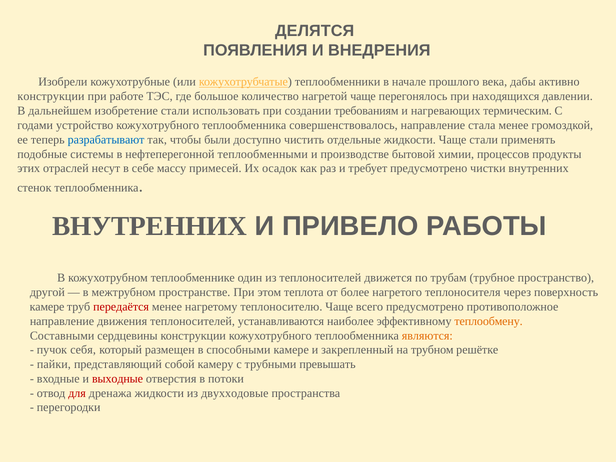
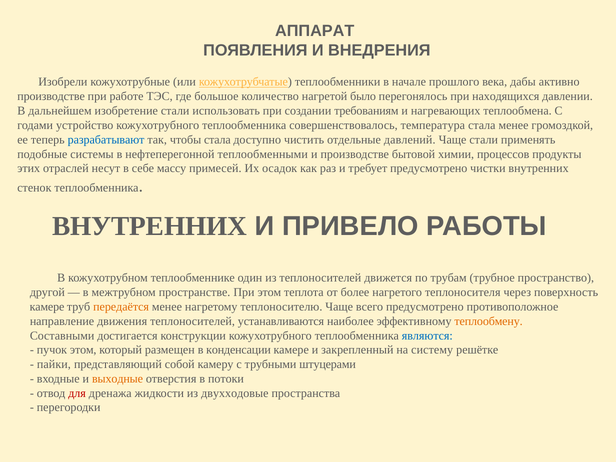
ДЕЛЯТСЯ: ДЕЛЯТСЯ -> АППАРАТ (315, 31)
конструкции: конструкции -> производстве (51, 96)
нагретой чаще: чаще -> было (363, 96)
термическим: термическим -> теплообмена (517, 111)
совершенствовалось направление: направление -> температура (433, 125)
чтобы были: были -> стала (217, 140)
отдельные жидкости: жидкости -> давлений (410, 140)
передаётся colour: red -> orange (121, 307)
сердцевины: сердцевины -> достигается (127, 336)
являются colour: orange -> blue (427, 336)
пучок себя: себя -> этом (83, 350)
способными: способными -> конденсации (239, 350)
трубном: трубном -> систему (432, 350)
превышать: превышать -> штуцерами (328, 364)
выходные colour: red -> orange (118, 379)
